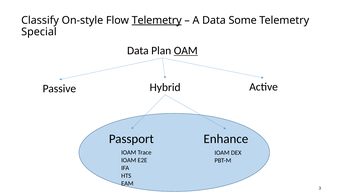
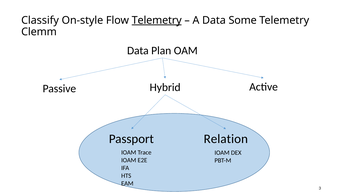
Special: Special -> Clemm (39, 32)
OAM underline: present -> none (186, 51)
Enhance: Enhance -> Relation (226, 139)
